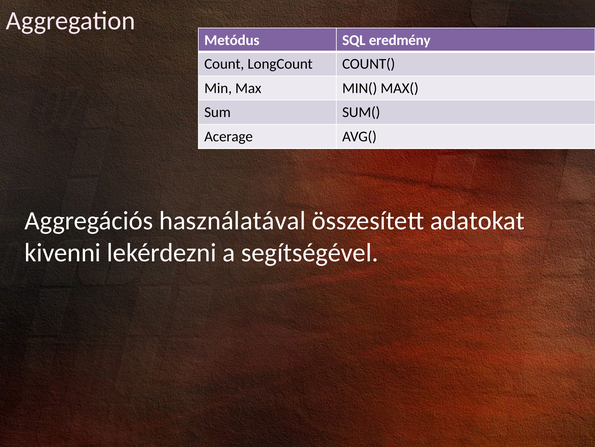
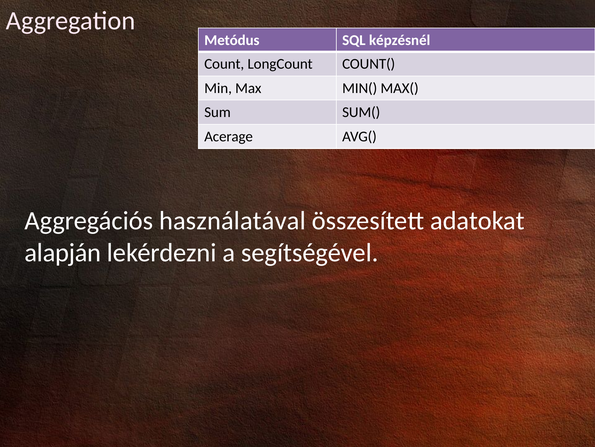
eredmény: eredmény -> képzésnél (400, 40)
kivenni: kivenni -> alapján (63, 252)
